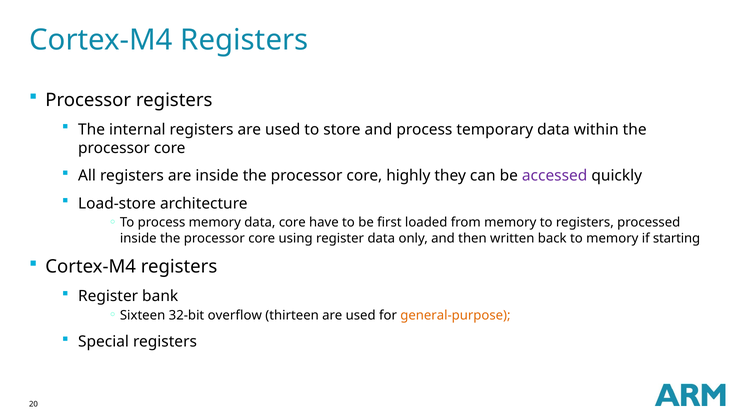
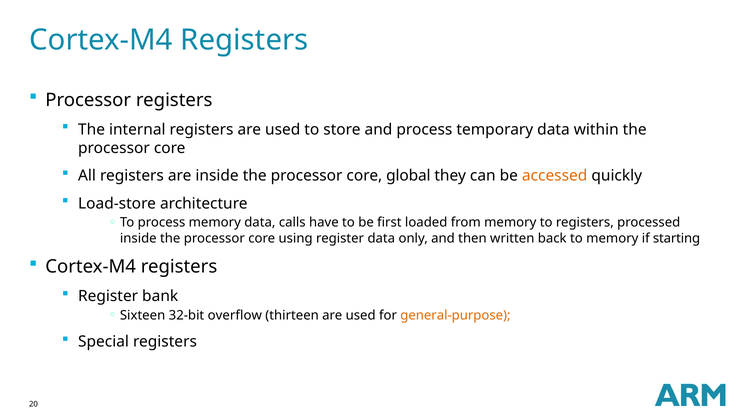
highly: highly -> global (408, 176)
accessed colour: purple -> orange (555, 176)
data core: core -> calls (292, 223)
